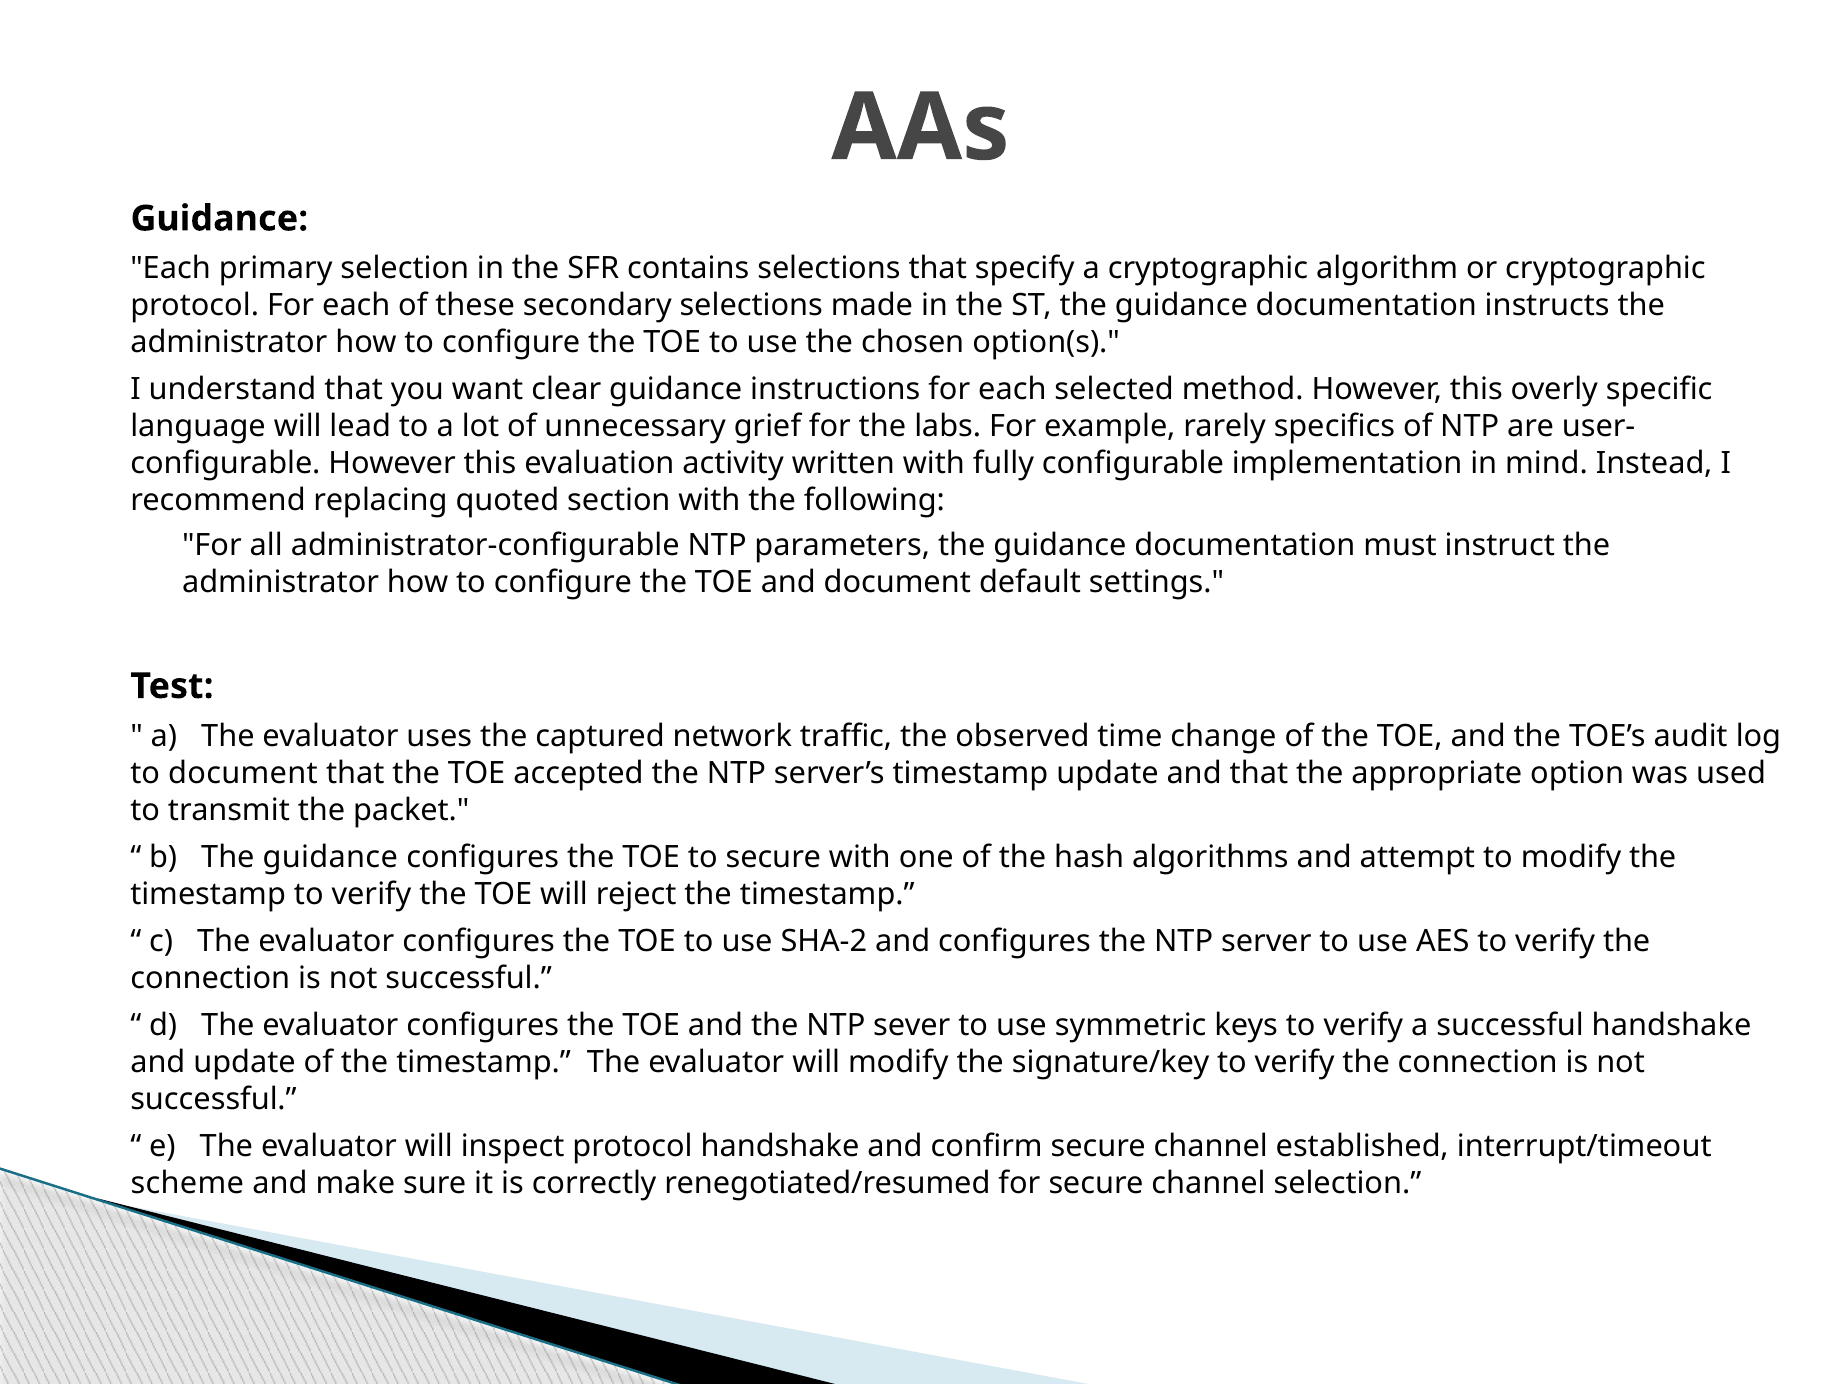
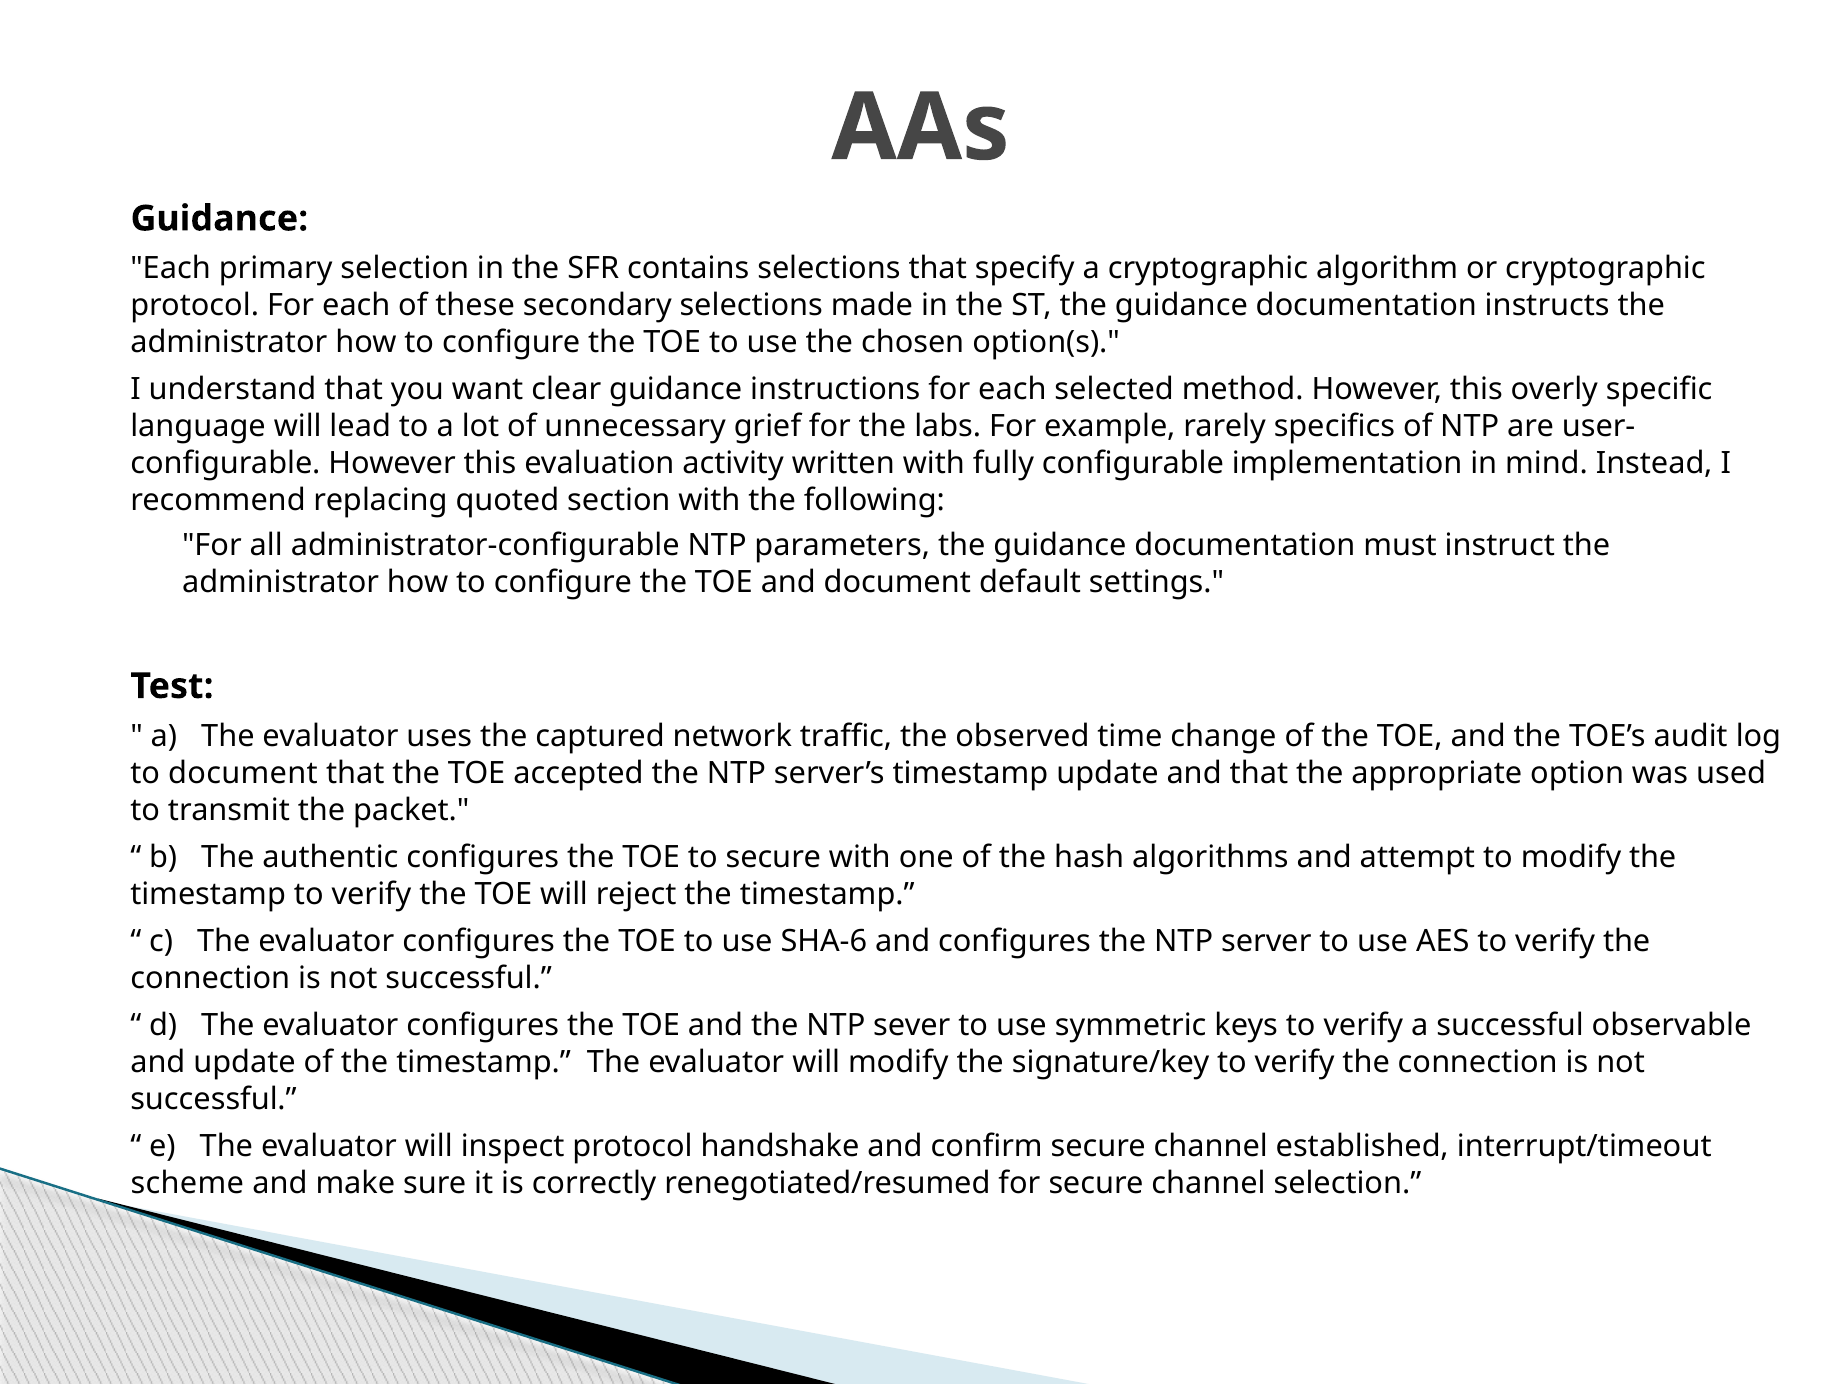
b The guidance: guidance -> authentic (330, 857)
SHA-2: SHA-2 -> SHA-6 (824, 941)
successful handshake: handshake -> observable (1672, 1025)
